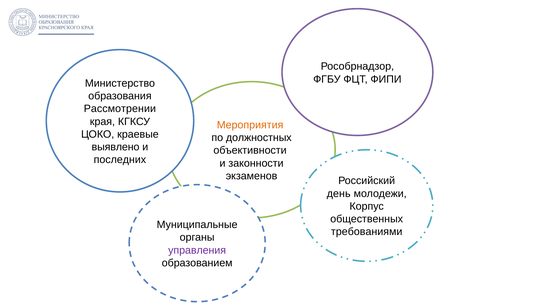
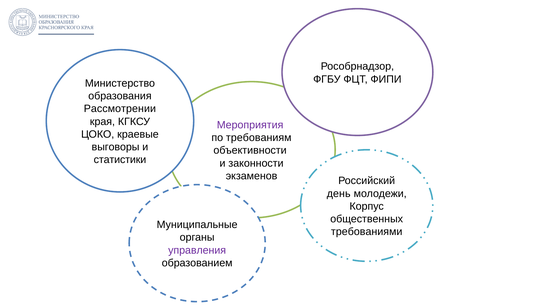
Мероприятия colour: orange -> purple (250, 125)
должностных: должностных -> требованиям (259, 138)
выявлено: выявлено -> выговоры (116, 147)
последних: последних -> статистики (120, 160)
